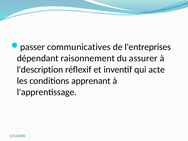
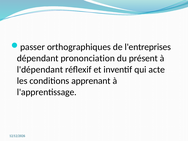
communicatives: communicatives -> orthographiques (79, 47)
raisonnement: raisonnement -> prononciation (88, 58)
assurer: assurer -> présent (143, 58)
l'description: l'description -> l'dépendant (40, 70)
